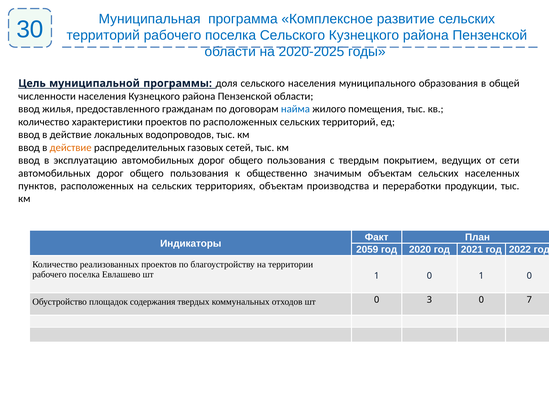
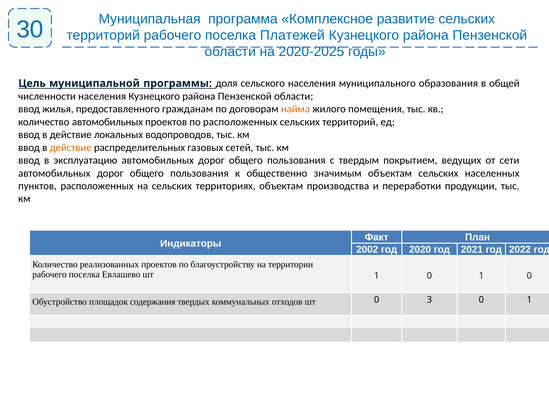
поселка Сельского: Сельского -> Платежей (292, 35)
найма colour: blue -> orange (295, 109)
количество характеристики: характеристики -> автомобильных (107, 122)
2059: 2059 -> 2002 (367, 249)
3 0 7: 7 -> 1 (529, 300)
